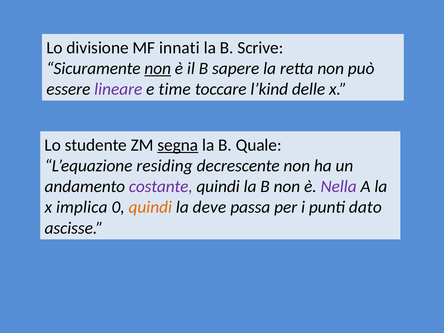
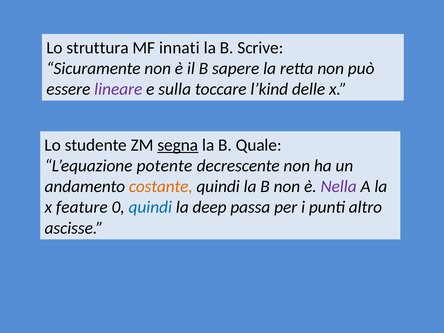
divisione: divisione -> struttura (98, 48)
non underline: present -> none (158, 68)
time: time -> sulla (175, 89)
residing: residing -> potente (164, 166)
costante colour: purple -> orange (161, 187)
implica: implica -> feature (82, 207)
quindi colour: orange -> blue (150, 207)
deve: deve -> deep (210, 207)
dato: dato -> altro (365, 207)
